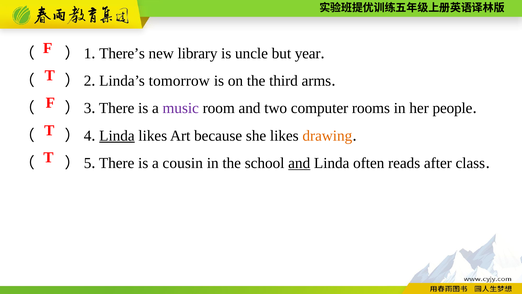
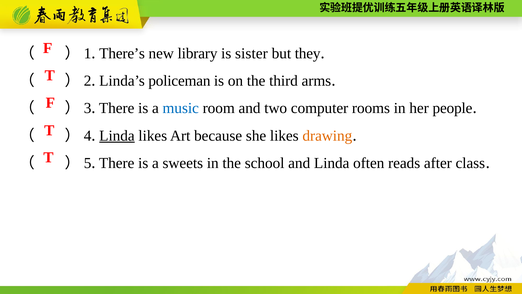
uncle: uncle -> sister (251, 53)
year: year -> they (308, 53)
tomorrow: tomorrow -> policeman (179, 81)
music colour: purple -> blue (181, 108)
cousin: cousin -> sweets (183, 163)
and underline: present -> none (299, 163)
